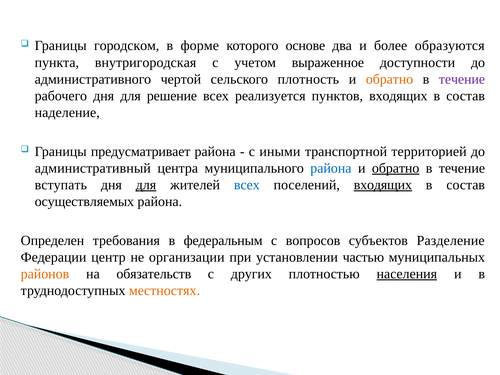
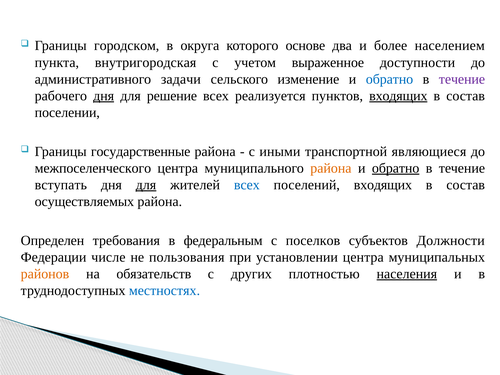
форме: форме -> округа (200, 46)
образуются: образуются -> населением (450, 46)
чертой: чертой -> задачи (181, 79)
плотность: плотность -> изменение (308, 79)
обратно colour: orange -> blue (390, 79)
дня underline: none -> present (104, 96)
входящих underline: none -> present (398, 96)
наделение: наделение -> поселении (67, 113)
предусматривает: предусматривает -> государственные (141, 151)
территорией: территорией -> являющиеся (429, 151)
административный: административный -> межпоселенческого (93, 168)
района colour: blue -> orange (331, 168)
входящих underline: present -> none (383, 185)
вопросов: вопросов -> поселков (313, 240)
Разделение: Разделение -> Должности (451, 240)
центр: центр -> числе (108, 257)
организации: организации -> пользования (187, 257)
установлении частью: частью -> центра (363, 257)
местностях colour: orange -> blue (164, 291)
